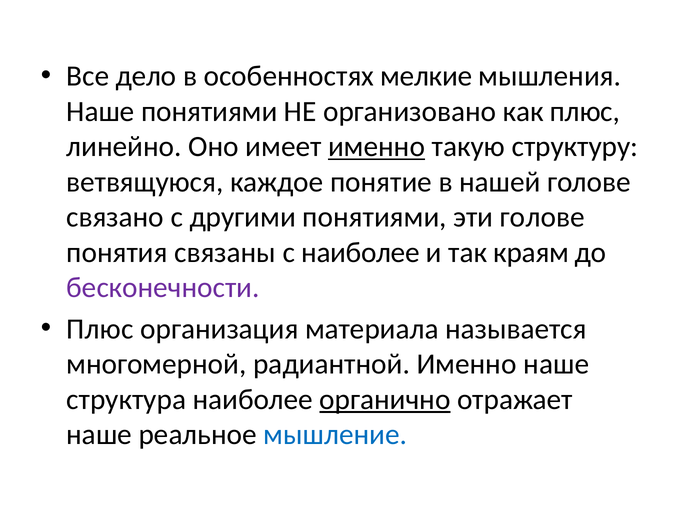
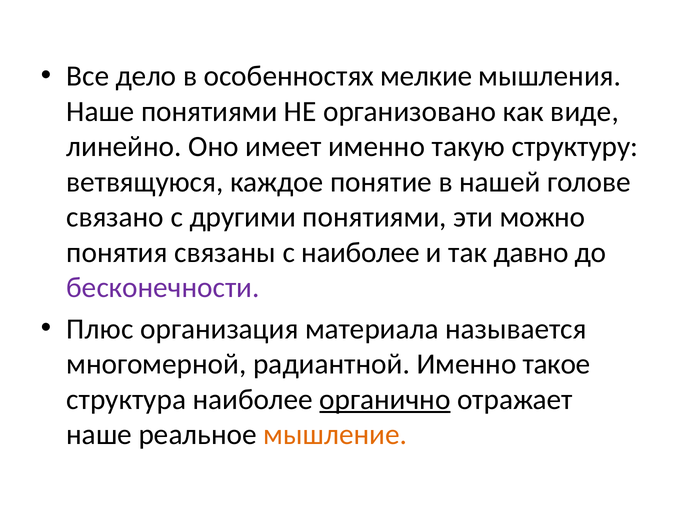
как плюс: плюс -> виде (585, 111)
именно underline: present -> none (377, 147)
эти голове: голове -> можно (543, 217)
краям: краям -> давно (531, 252)
Именно наше: наше -> такое (557, 364)
мышление colour: blue -> orange (335, 434)
